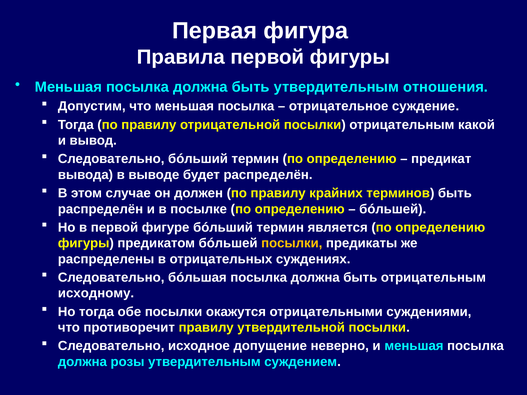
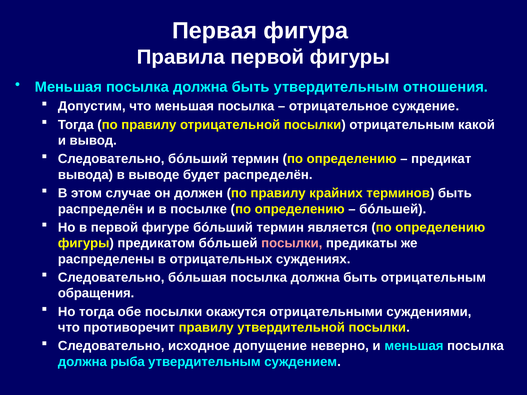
посылки colour: yellow -> pink (292, 243)
исходному: исходному -> обращения (96, 293)
розы: розы -> рыба (128, 362)
